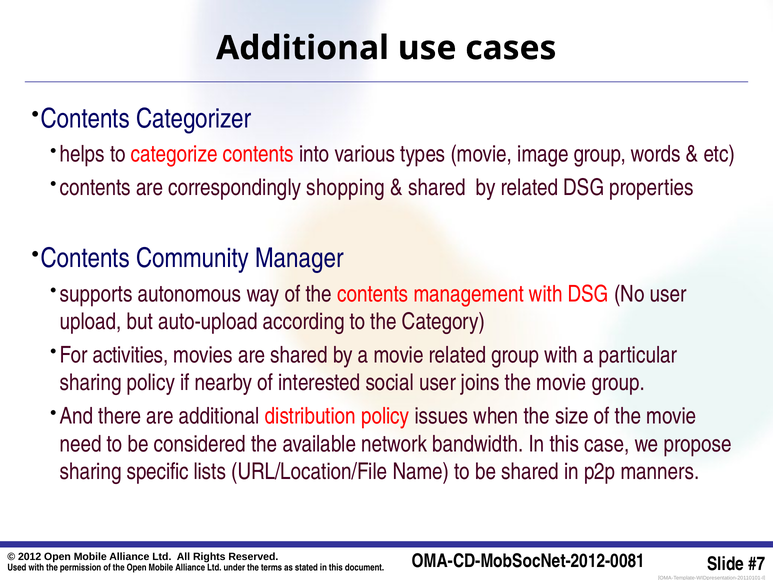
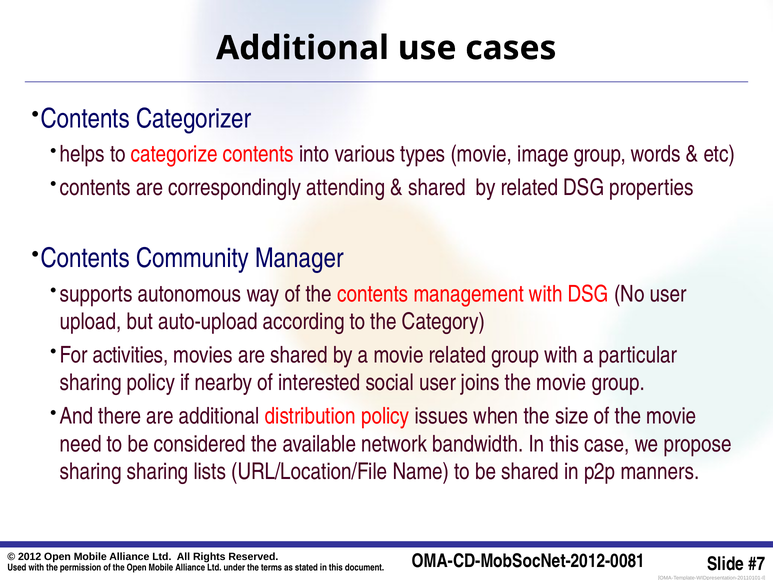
shopping: shopping -> attending (346, 188)
sharing specific: specific -> sharing (158, 472)
